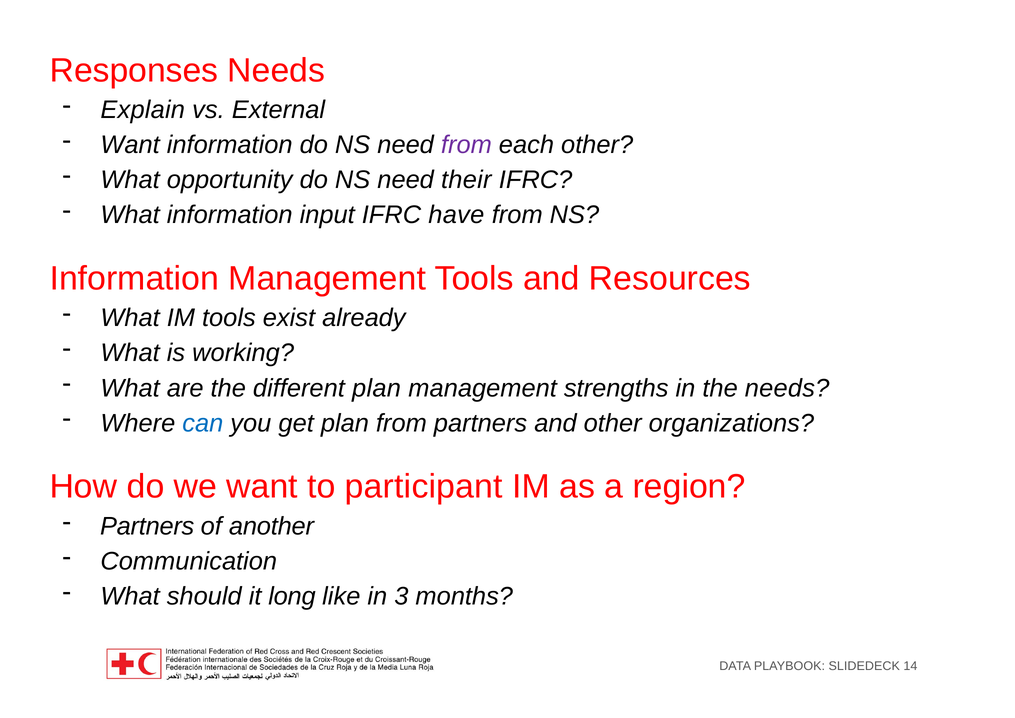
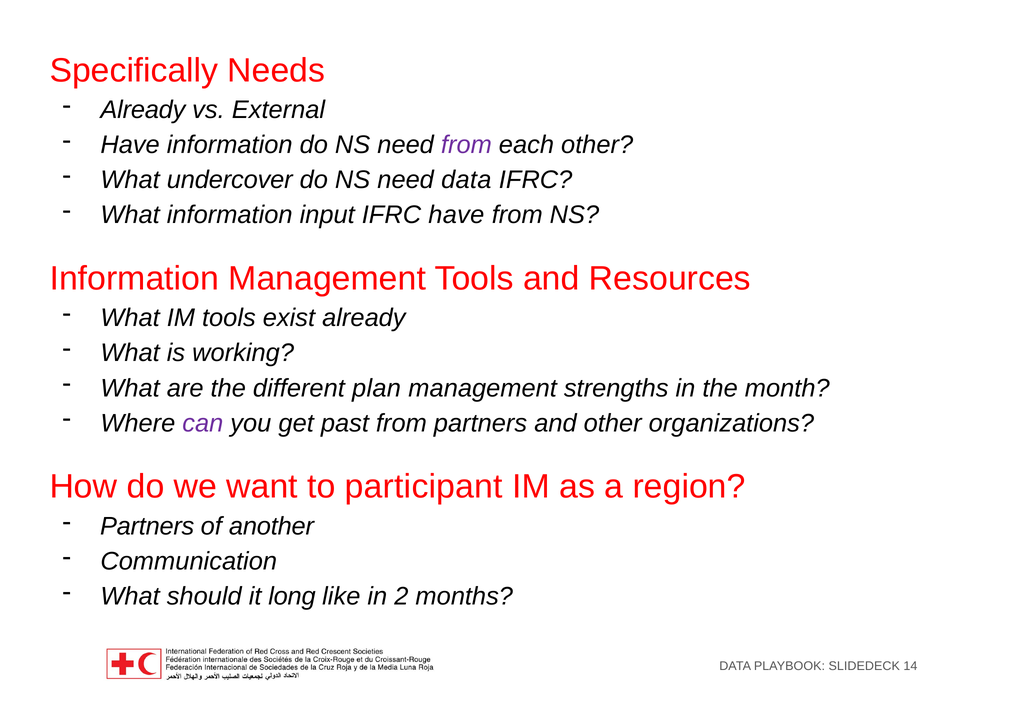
Responses: Responses -> Specifically (134, 70)
Explain: Explain -> Already (143, 110)
Want: Want -> Have (130, 145)
opportunity: opportunity -> undercover (230, 180)
need their: their -> data (466, 180)
the needs: needs -> month (787, 388)
can colour: blue -> purple (203, 423)
get plan: plan -> past (345, 423)
3: 3 -> 2 (401, 596)
